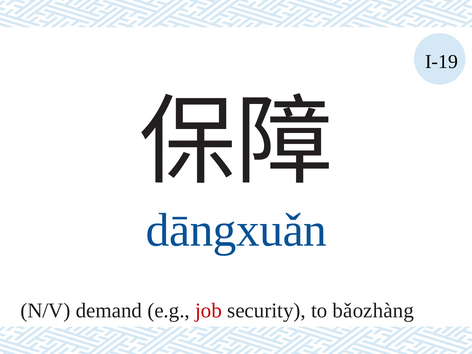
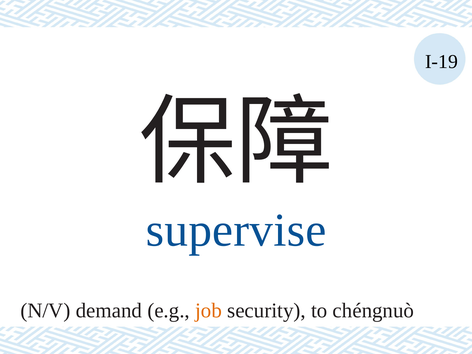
dāngxuǎn: dāngxuǎn -> supervise (236, 230)
job colour: red -> orange (209, 311)
bǎozhàng: bǎozhàng -> chéngnuò (373, 311)
